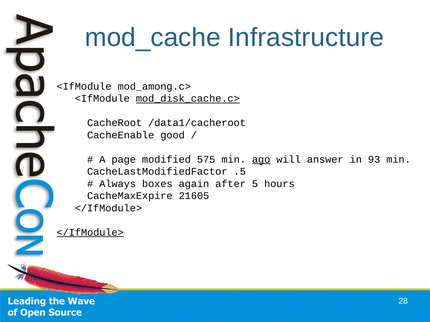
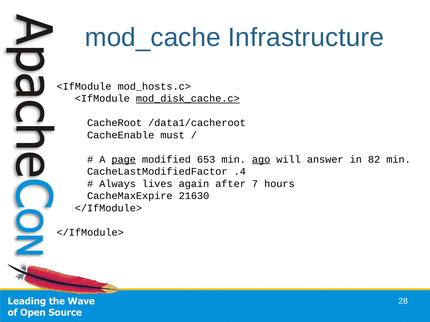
mod_among.c>: mod_among.c> -> mod_hosts.c> (154, 86)
good: good -> must (173, 135)
page underline: none -> present (124, 160)
575: 575 -> 653 (206, 160)
93: 93 -> 82 (374, 160)
.5: .5 -> .4 (240, 172)
boxes: boxes -> lives (157, 184)
5: 5 -> 7 (255, 184)
21605: 21605 -> 21630 (194, 196)
</IfModule> underline: present -> none (90, 233)
